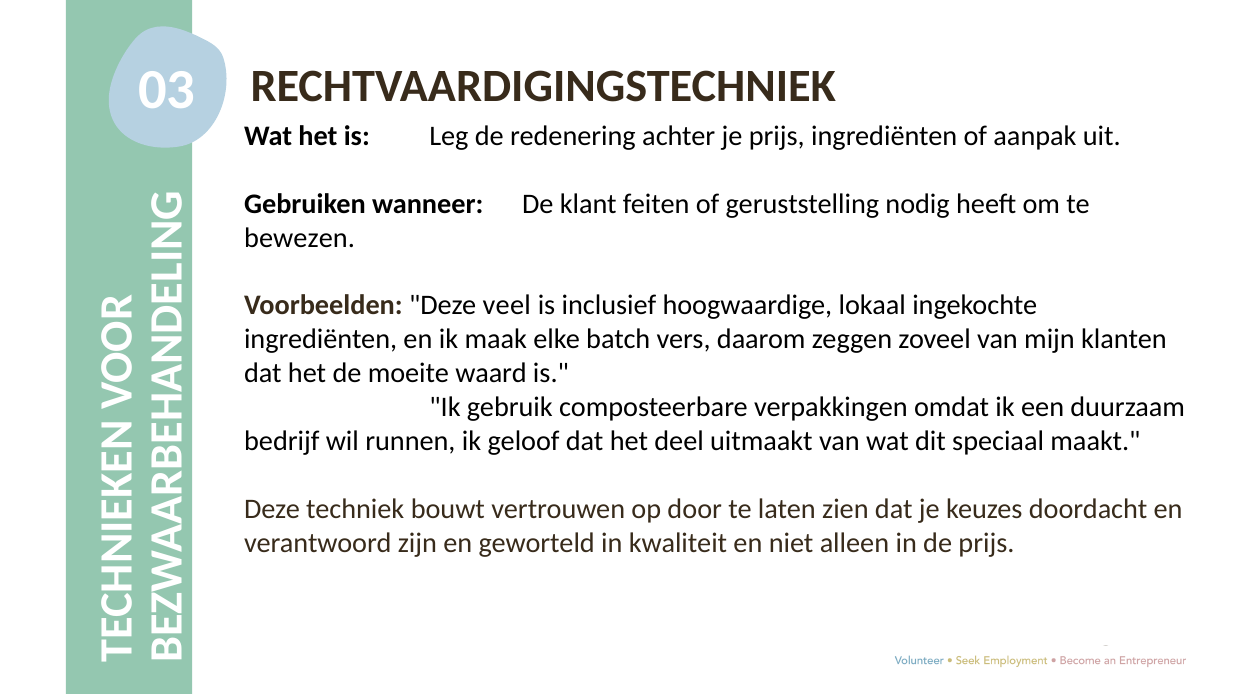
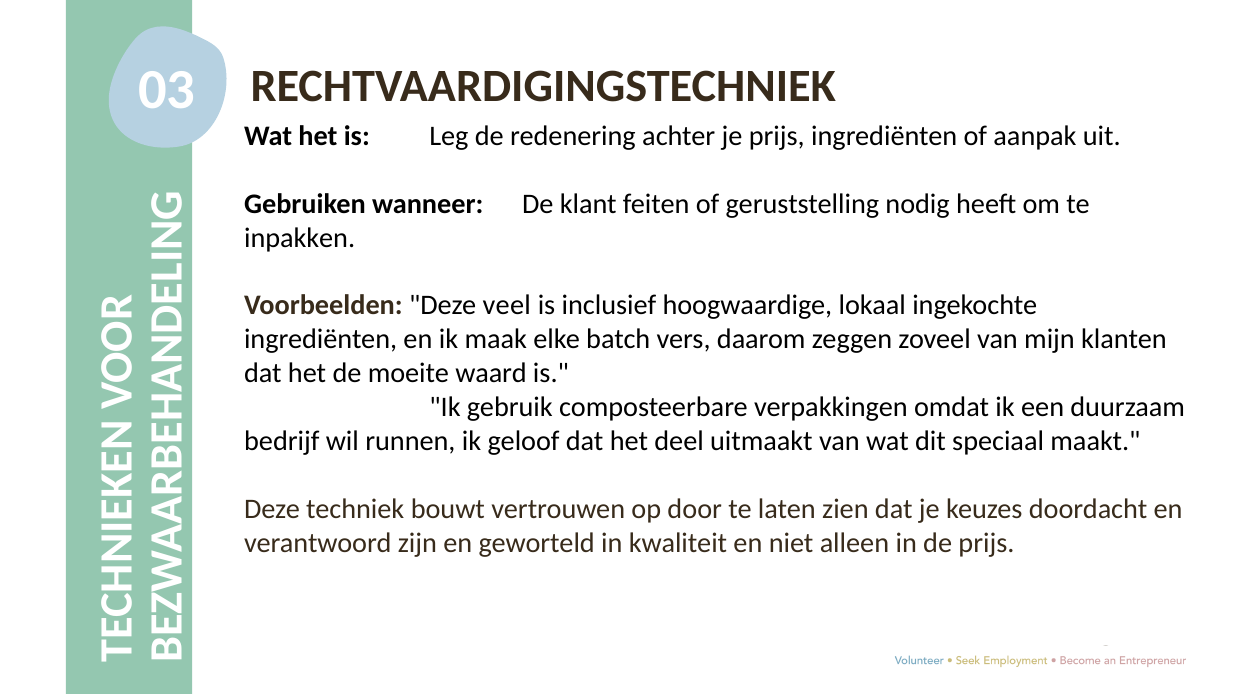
bewezen: bewezen -> inpakken (300, 238)
